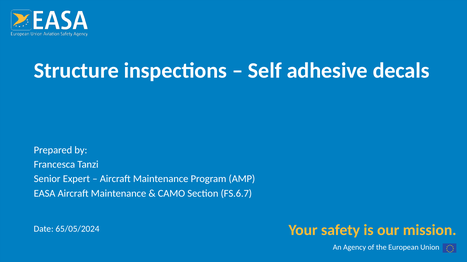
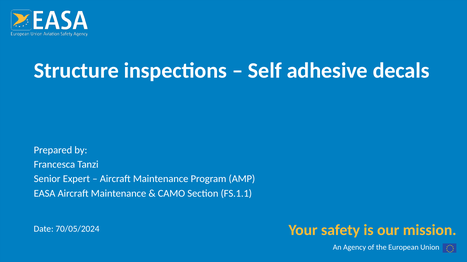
FS.6.7: FS.6.7 -> FS.1.1 (236, 194)
65/05/2024: 65/05/2024 -> 70/05/2024 (77, 230)
